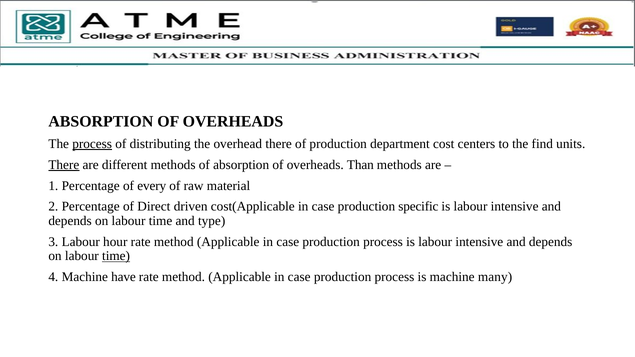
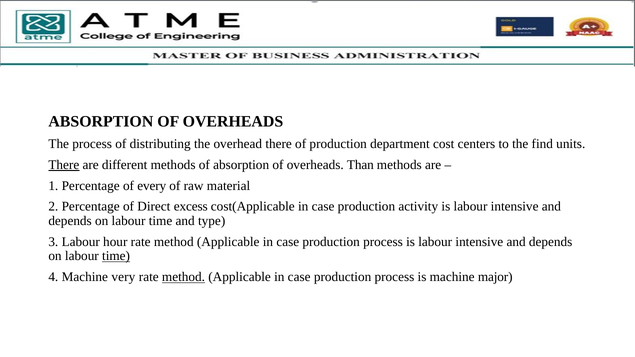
process underline: present -> none (92, 144)
driven: driven -> excess (191, 207)
specific: specific -> activity (418, 207)
have: have -> very (123, 277)
method underline: none -> present (183, 277)
many: many -> major (495, 277)
